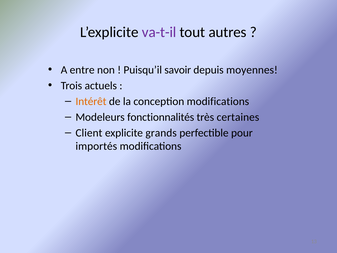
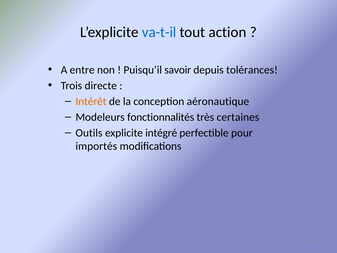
va-t-il colour: purple -> blue (159, 32)
autres: autres -> action (227, 32)
moyennes: moyennes -> tolérances (252, 70)
actuels: actuels -> directe (101, 85)
conception modifications: modifications -> aéronautique (218, 101)
Client: Client -> Outils (89, 133)
grands: grands -> intégré (161, 133)
